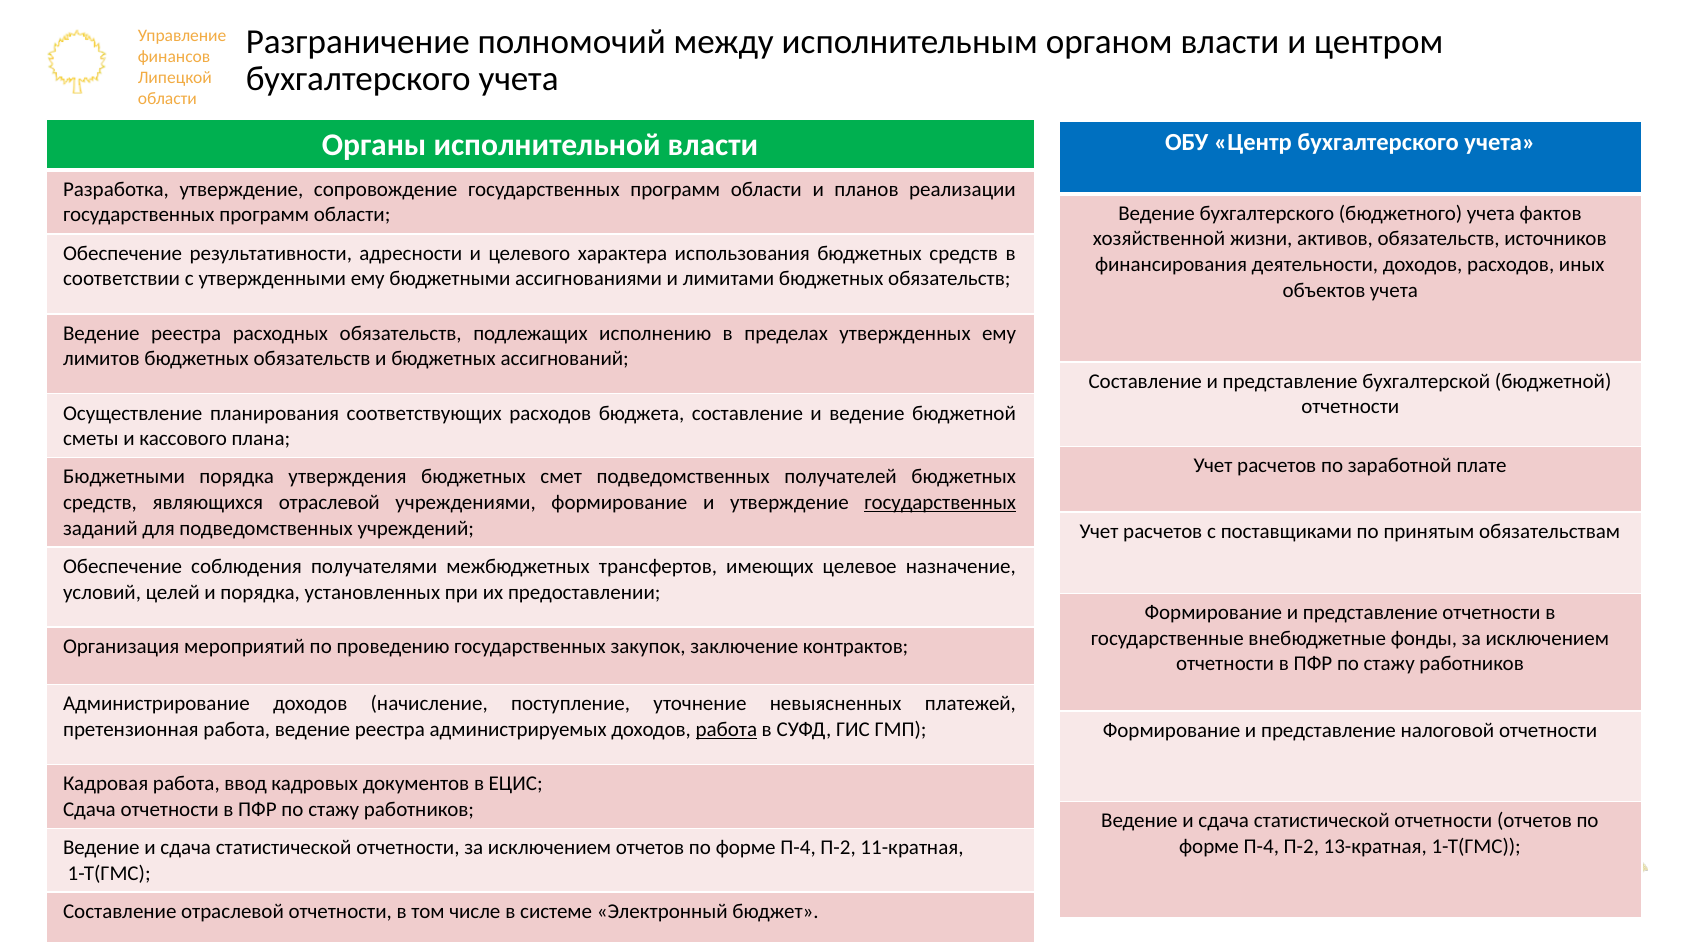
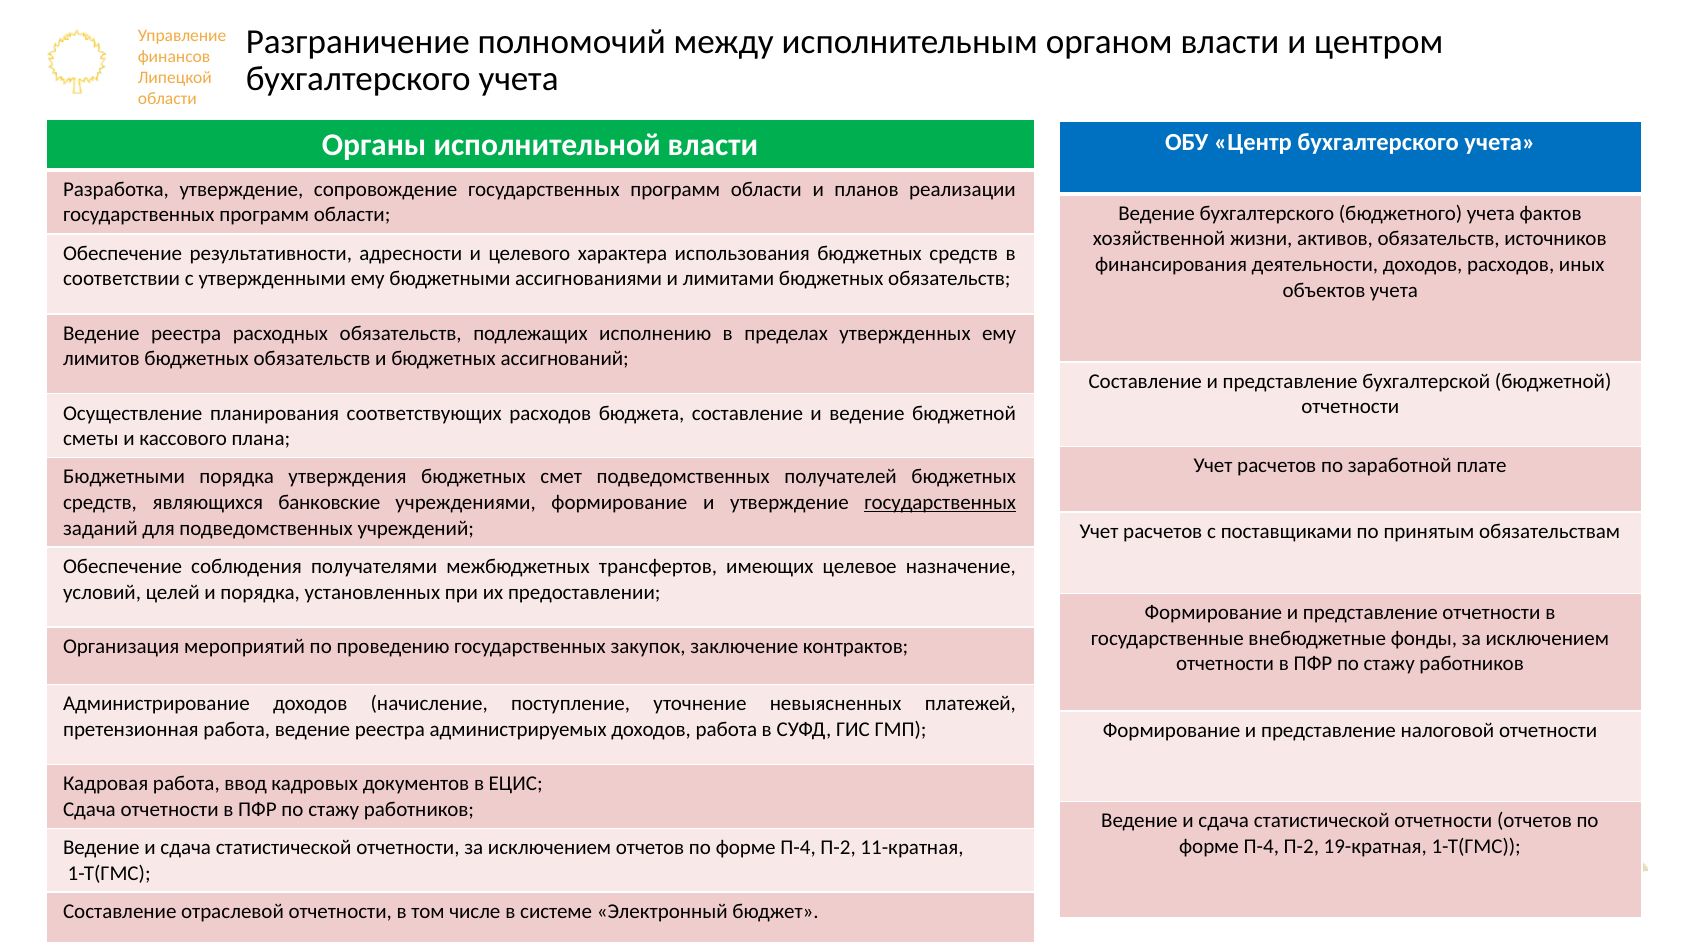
являющихся отраслевой: отраслевой -> банковские (329, 503)
работа underline: present -> none (726, 730)
13-кратная: 13-кратная -> 19-кратная (1375, 847)
